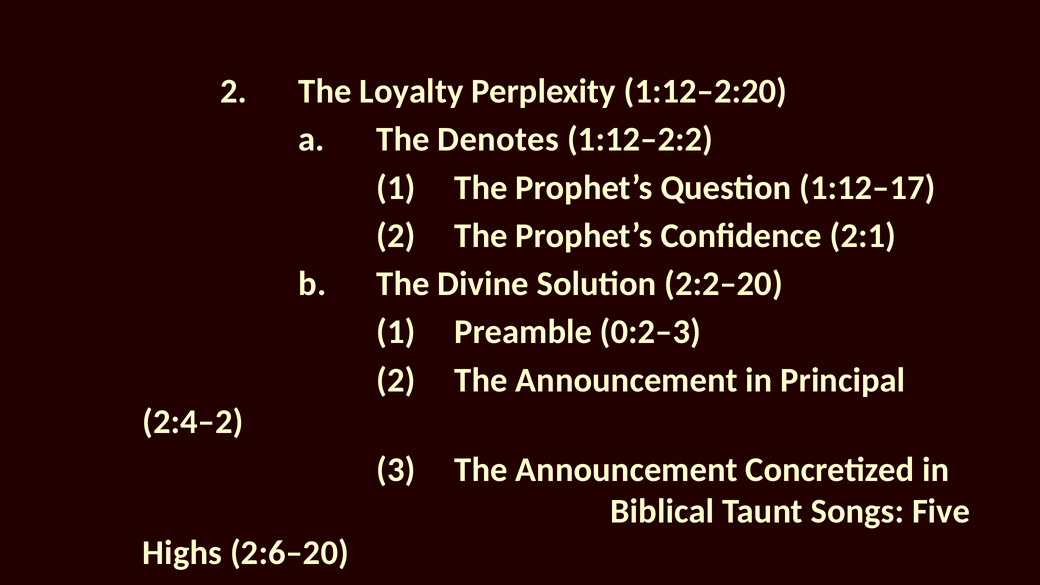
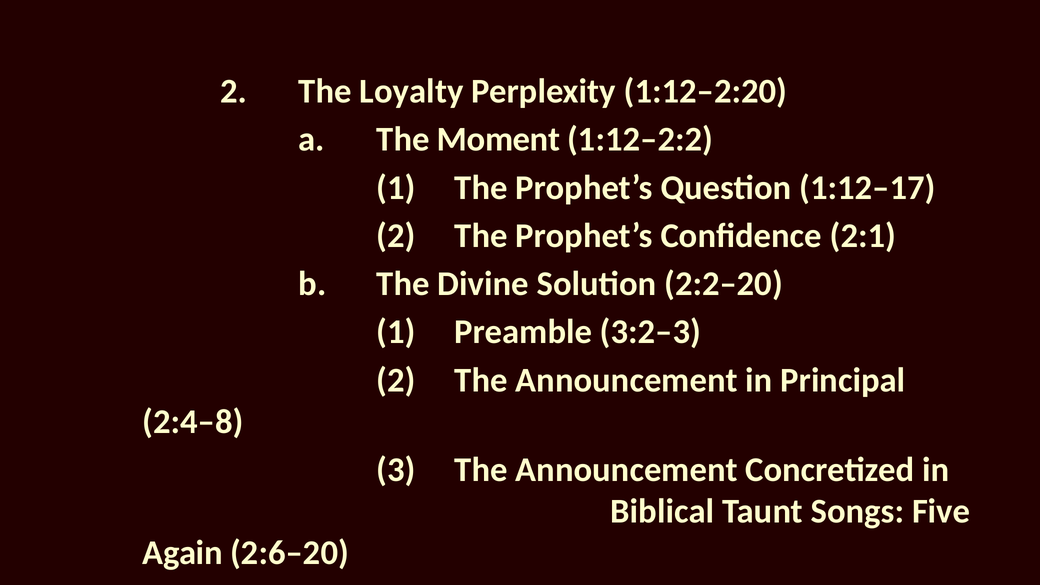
Denotes: Denotes -> Moment (499, 139)
0:2–3: 0:2–3 -> 3:2–3 (650, 332)
2:4–2: 2:4–2 -> 2:4–8 (193, 422)
Highs: Highs -> Again (183, 553)
